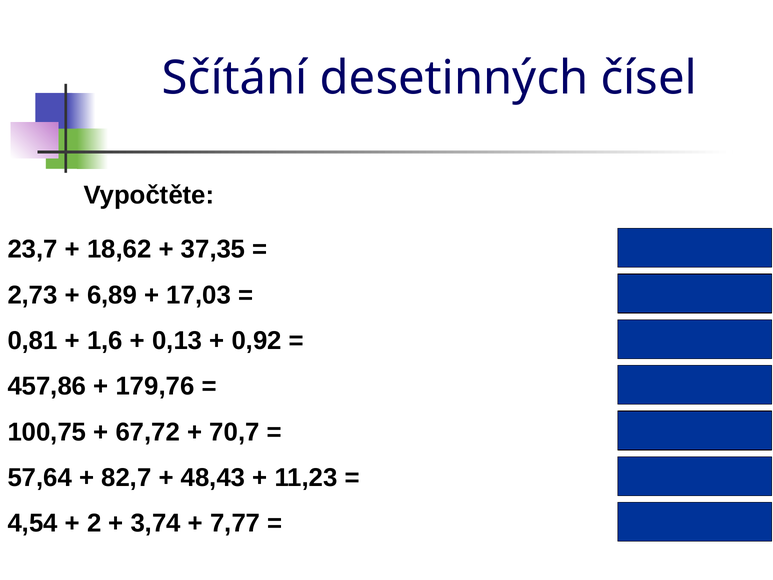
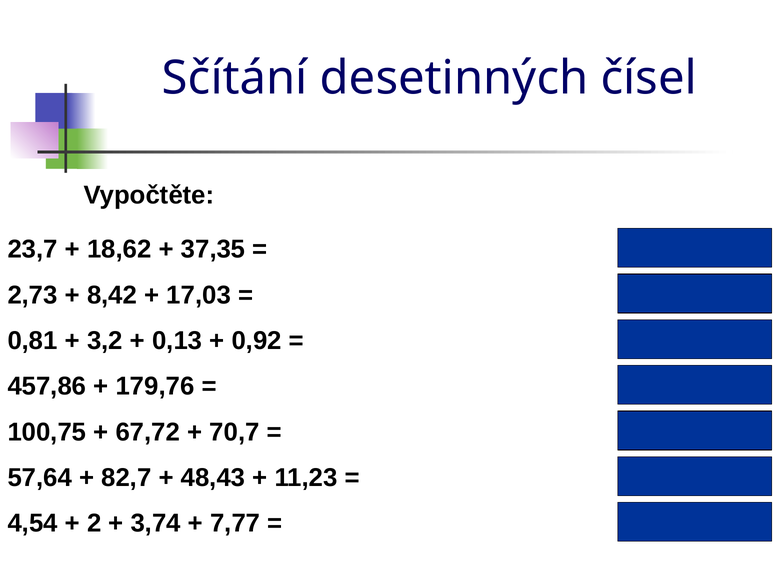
6,89: 6,89 -> 8,42 (112, 295)
1,6: 1,6 -> 3,2 (105, 341)
